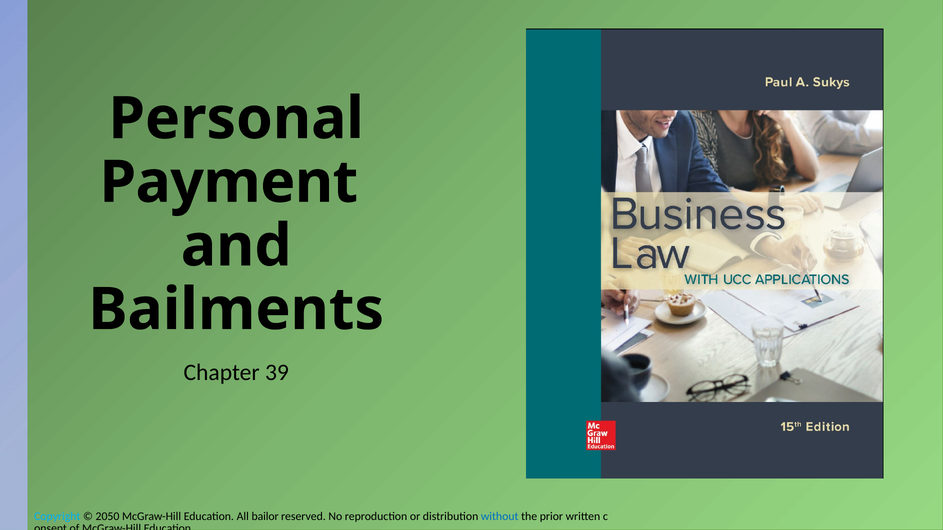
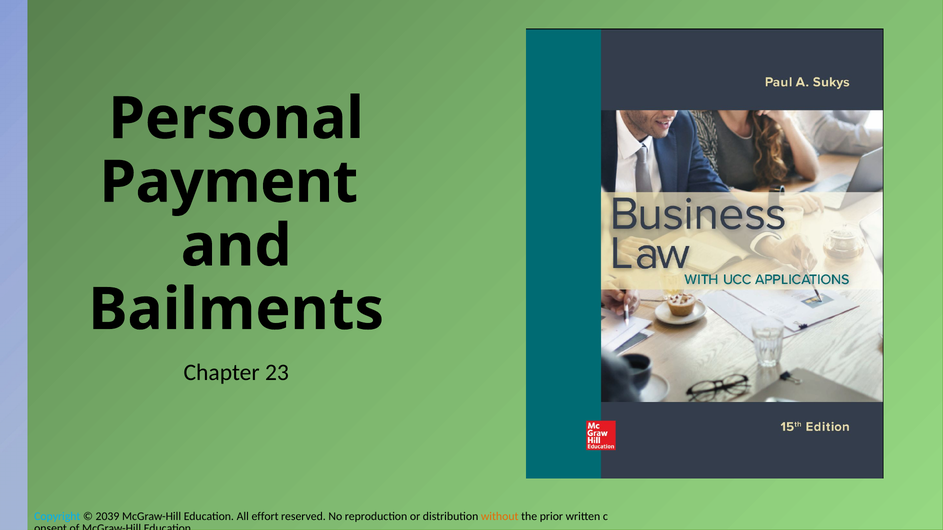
39: 39 -> 23 (277, 373)
2050: 2050 -> 2039 (108, 517)
bailor: bailor -> effort (265, 517)
without colour: blue -> orange (500, 517)
